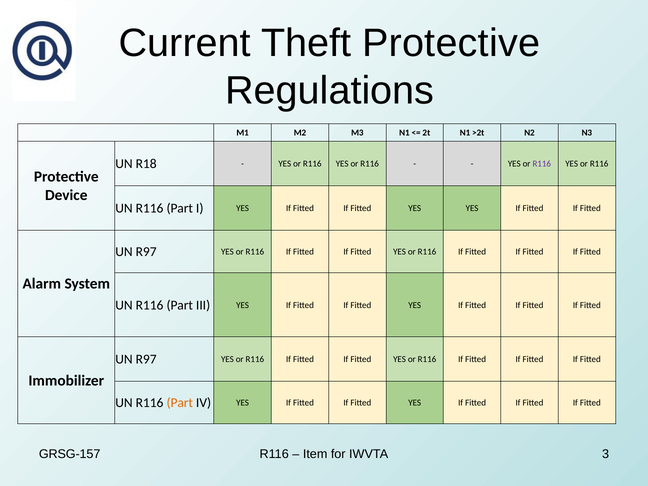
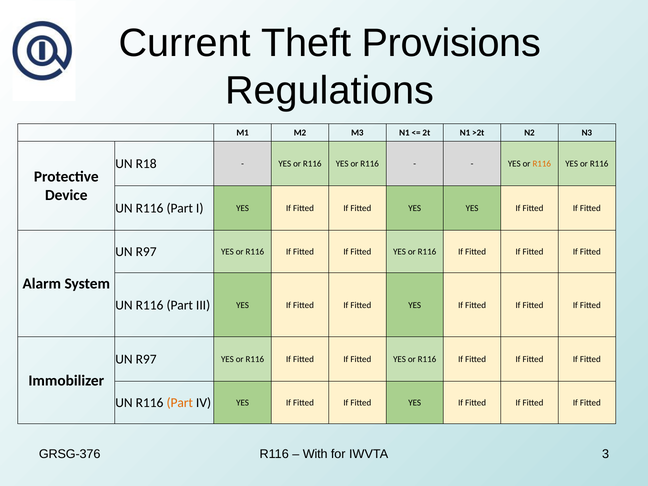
Theft Protective: Protective -> Provisions (451, 43)
R116 colour: purple -> orange (542, 164)
GRSG-157: GRSG-157 -> GRSG-376 (70, 454)
Item: Item -> With (315, 454)
